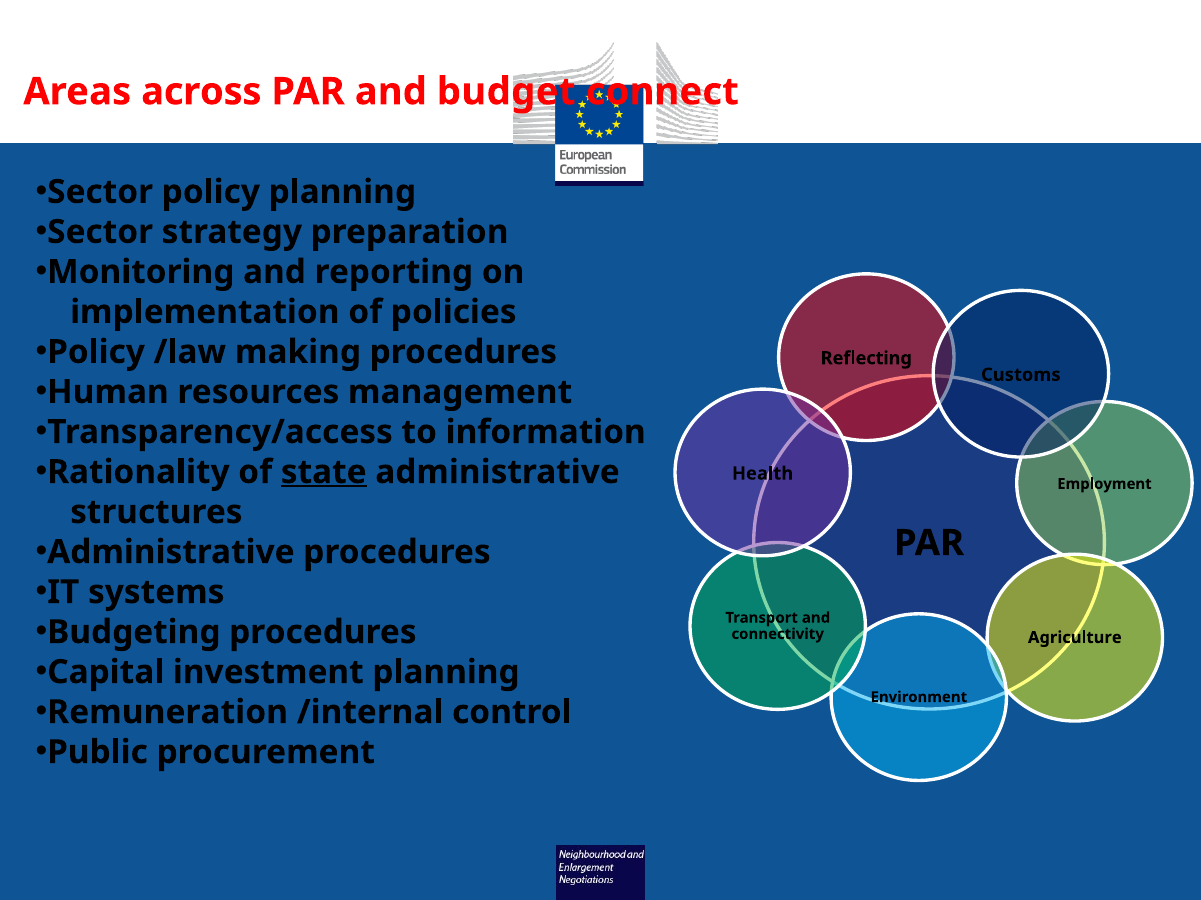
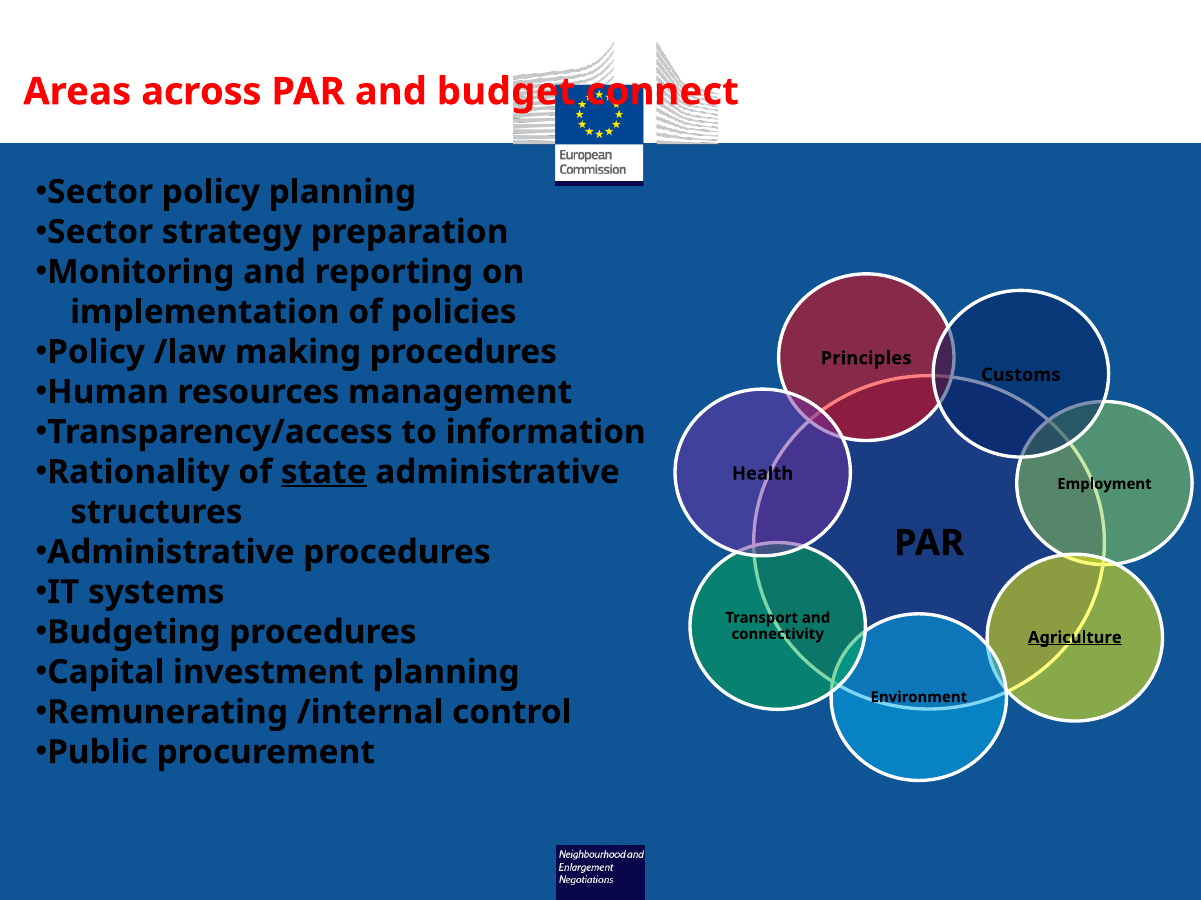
Reflecting: Reflecting -> Principles (866, 359)
Agriculture underline: none -> present (1075, 638)
Remuneration: Remuneration -> Remunerating (168, 713)
